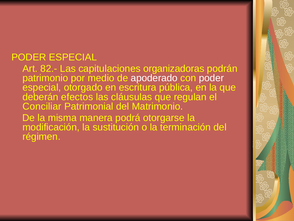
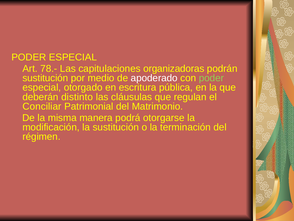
82.-: 82.- -> 78.- (49, 69)
patrimonio: patrimonio -> sustitución (45, 78)
poder colour: white -> light green (211, 78)
efectos: efectos -> distinto (77, 97)
